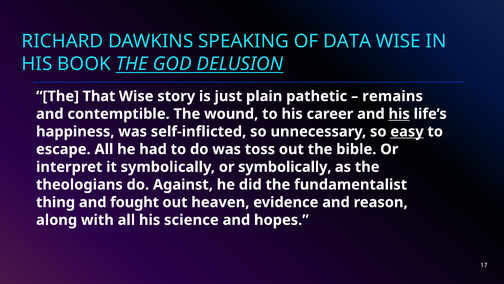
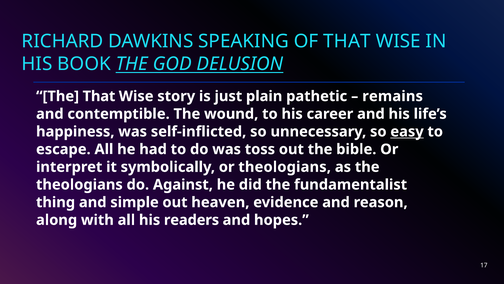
OF DATA: DATA -> THAT (347, 41)
his underline: present -> none (399, 114)
or symbolically: symbolically -> theologians (285, 167)
fought: fought -> simple (135, 202)
science: science -> readers (191, 220)
